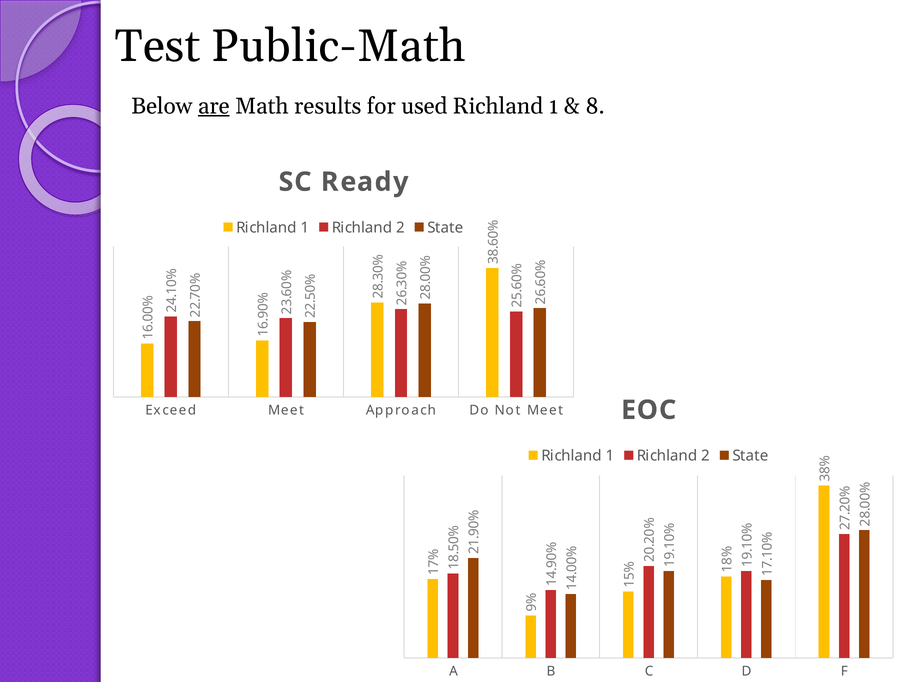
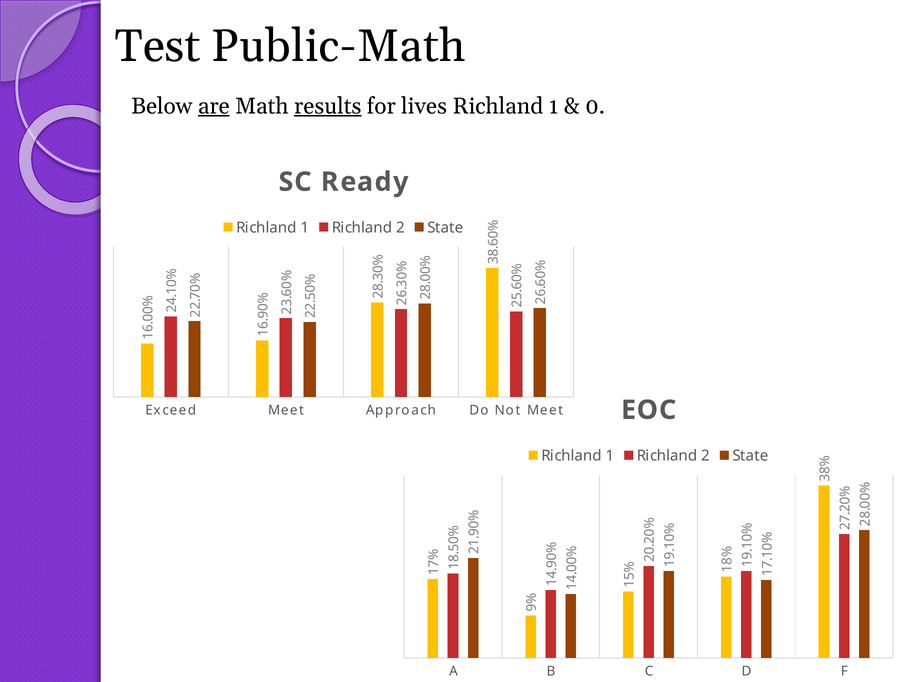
results underline: none -> present (328, 106)
used: used -> lives (424, 106)
8: 8 -> 0 (595, 106)
